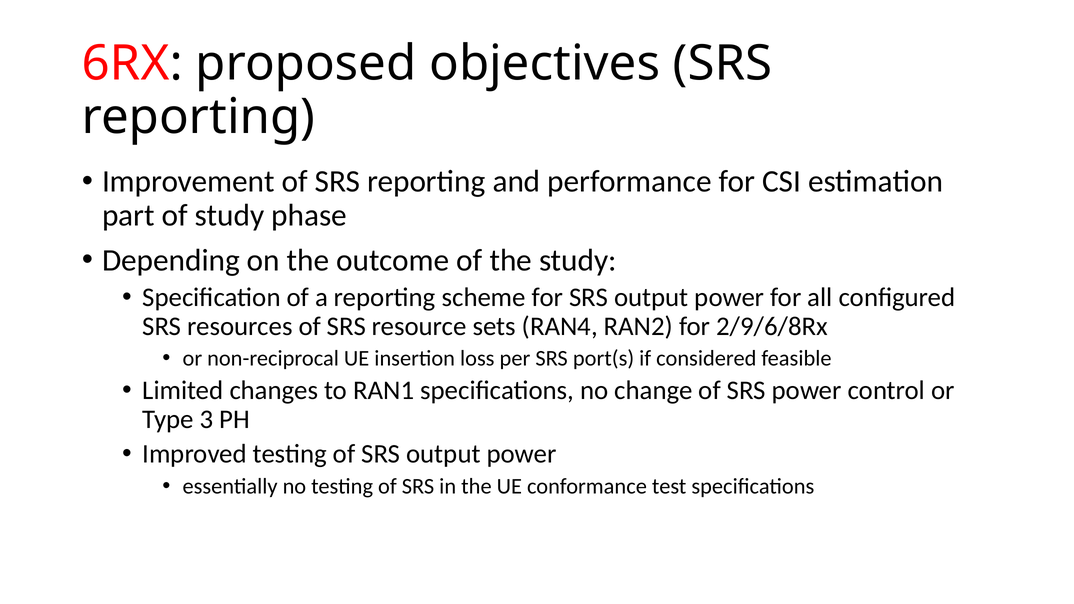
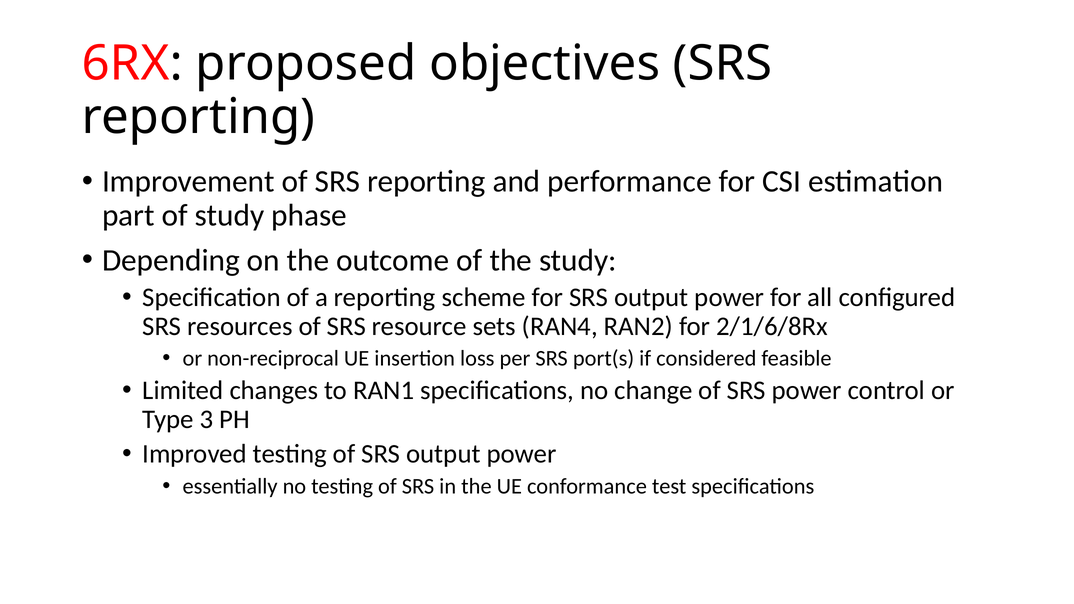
2/9/6/8Rx: 2/9/6/8Rx -> 2/1/6/8Rx (772, 326)
